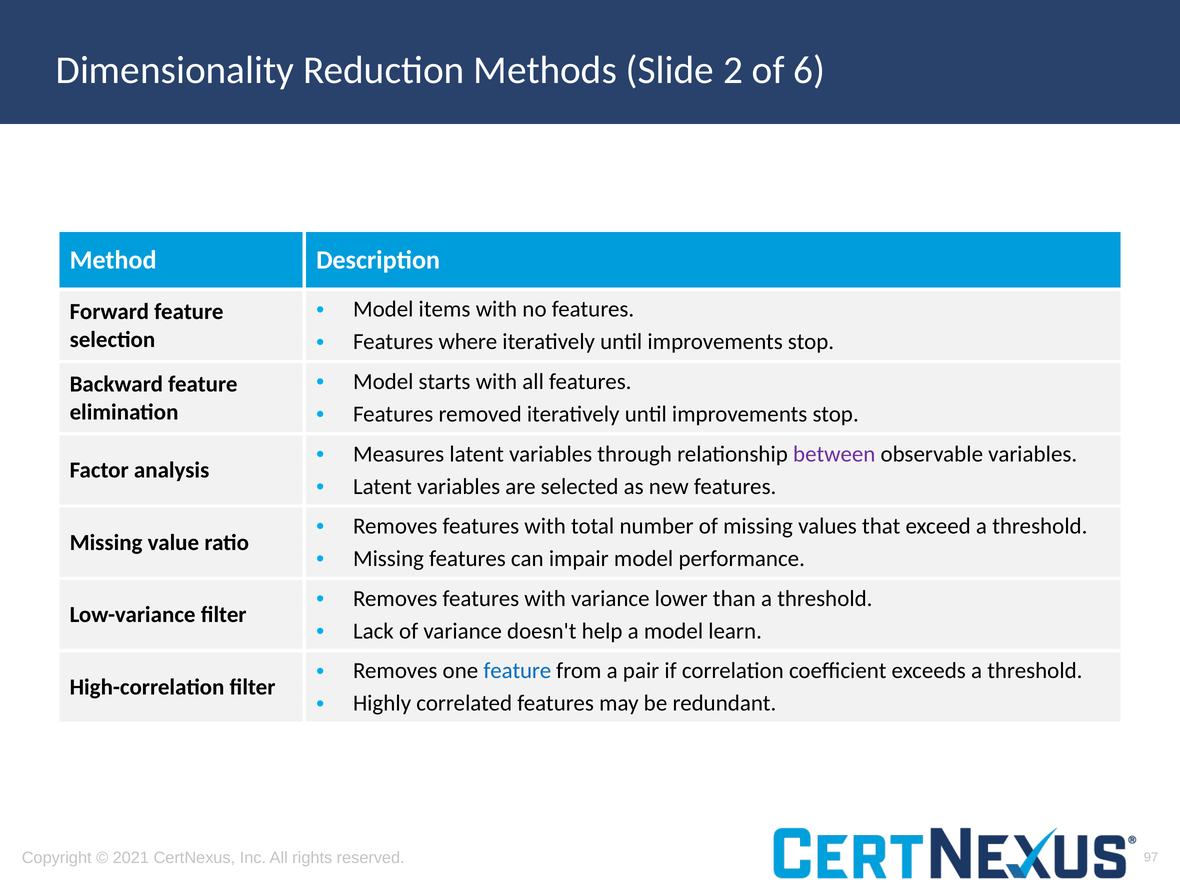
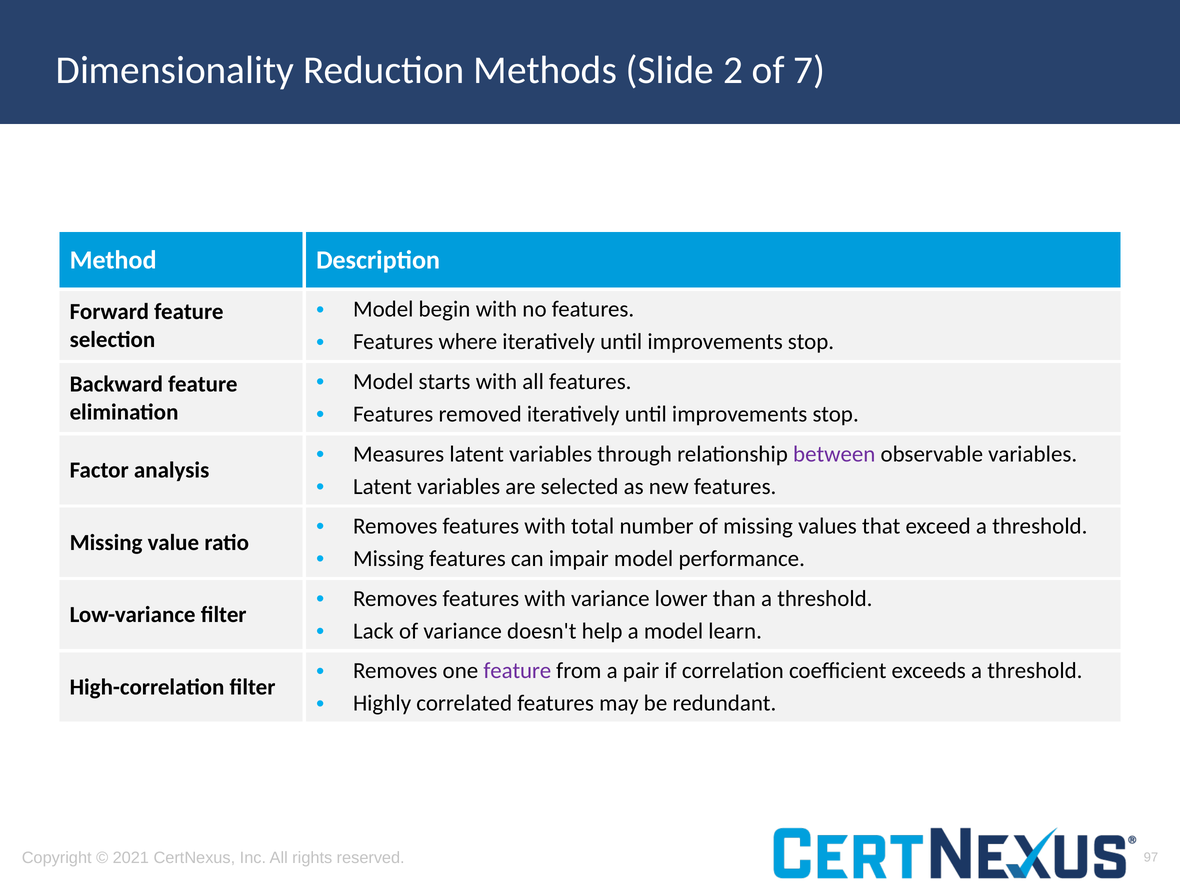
6: 6 -> 7 (809, 70)
items: items -> begin (444, 309)
feature colour: blue -> purple (517, 671)
